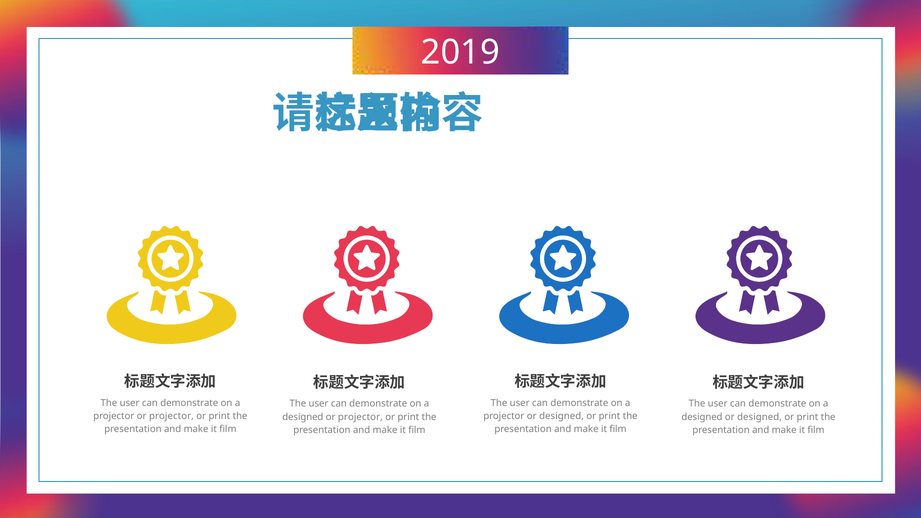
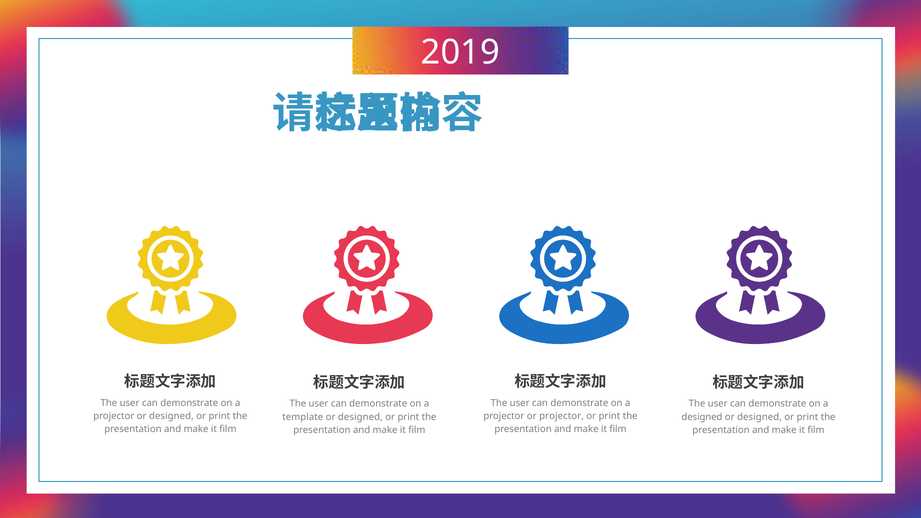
projector or projector: projector -> designed (171, 416)
projector or designed: designed -> projector (562, 416)
designed: designed -> template (303, 417)
projector: projector -> designed (360, 417)
